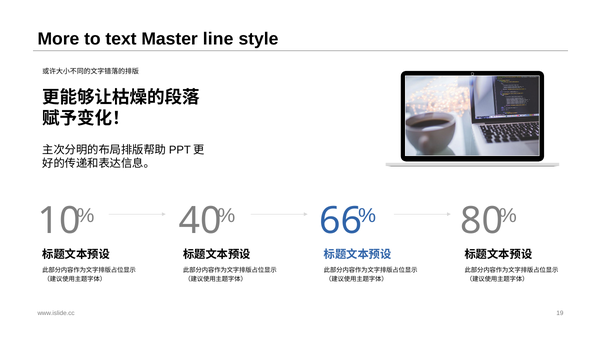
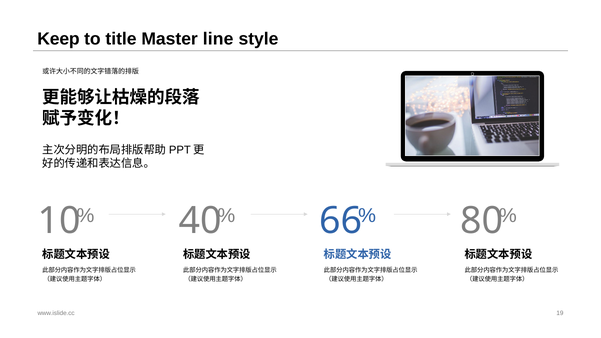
More: More -> Keep (59, 39)
text: text -> title (121, 39)
